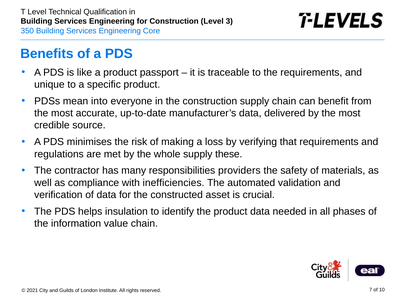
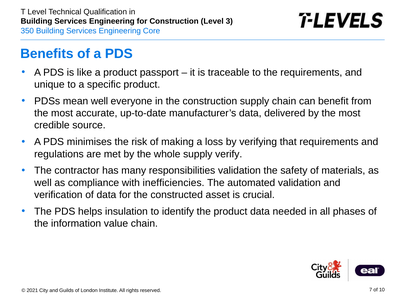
mean into: into -> well (99, 101)
these: these -> verify (229, 154)
responsibilities providers: providers -> validation (239, 171)
